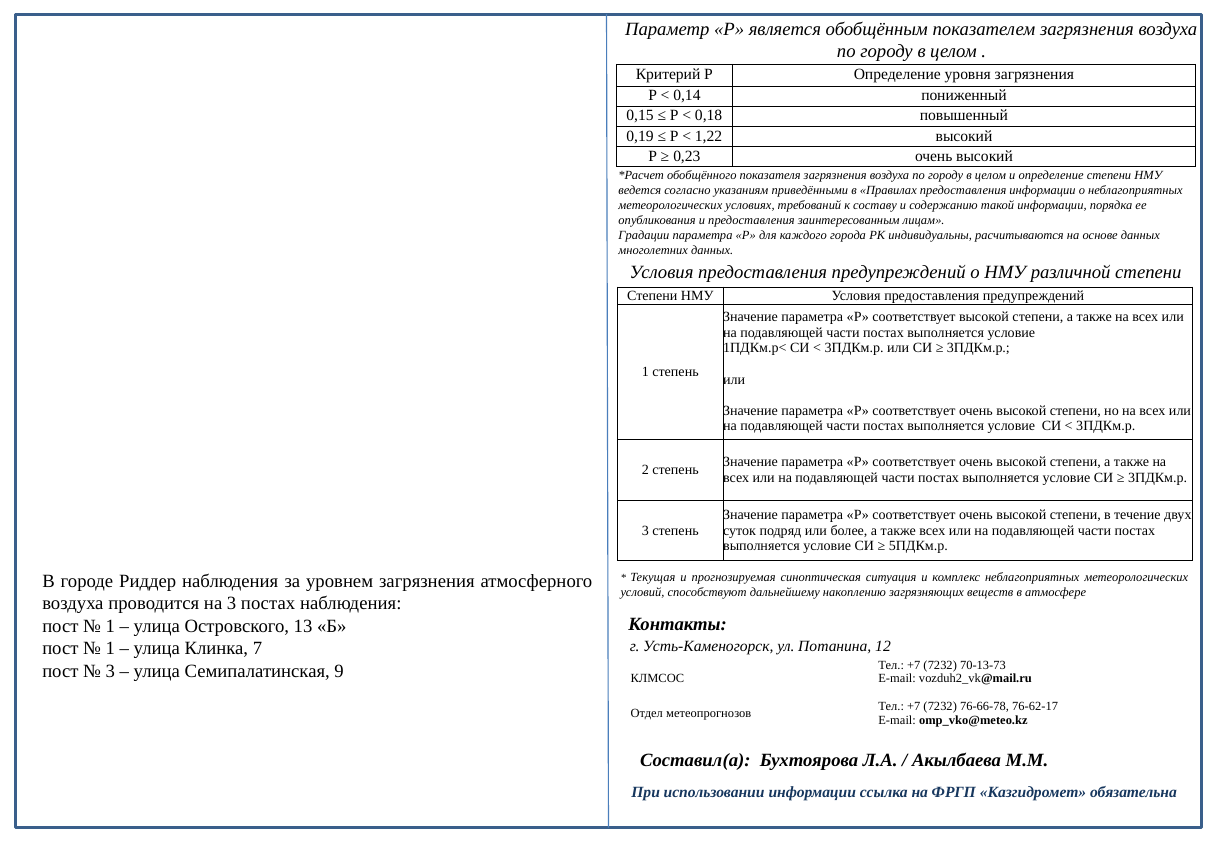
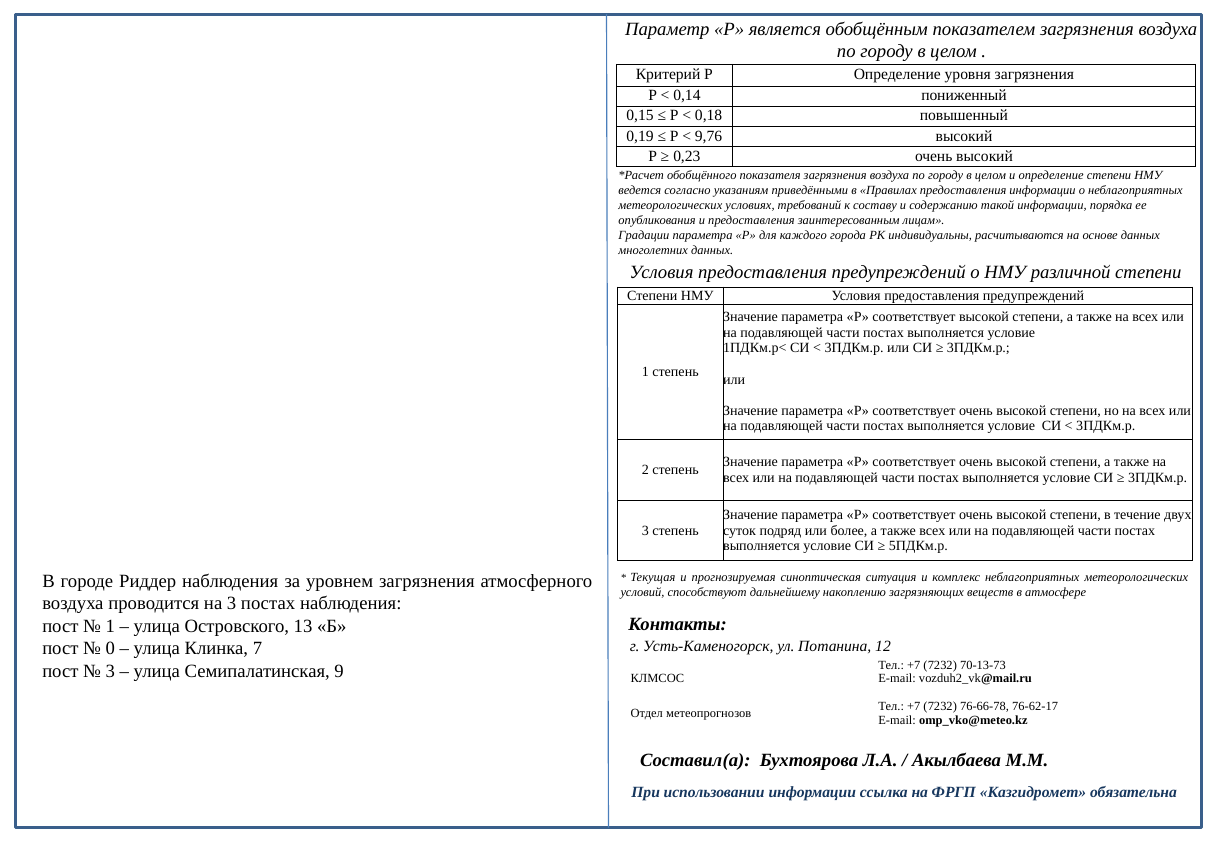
1,22: 1,22 -> 9,76 (709, 136)
1: 1 -> 0 (110, 649)
